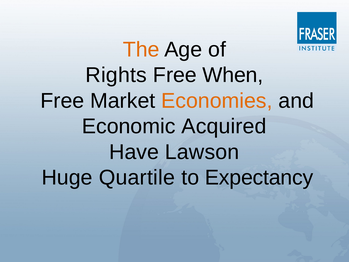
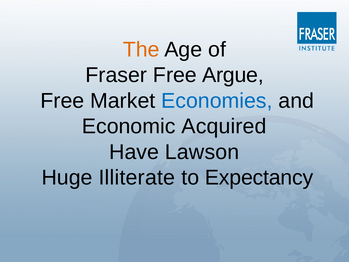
Rights: Rights -> Fraser (116, 75)
When: When -> Argue (233, 75)
Economies colour: orange -> blue (217, 101)
Quartile: Quartile -> Illiterate (137, 177)
